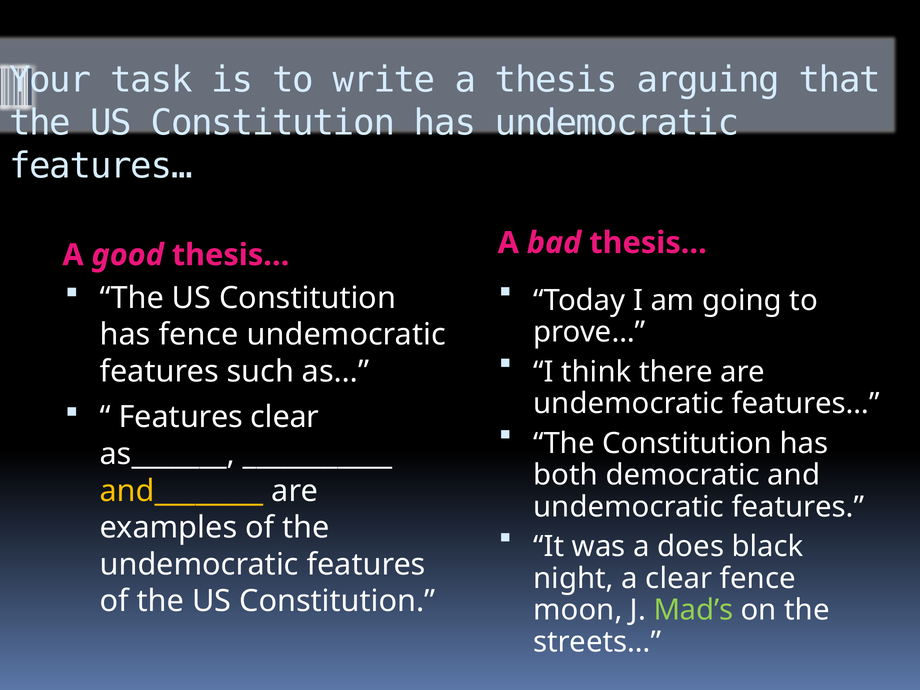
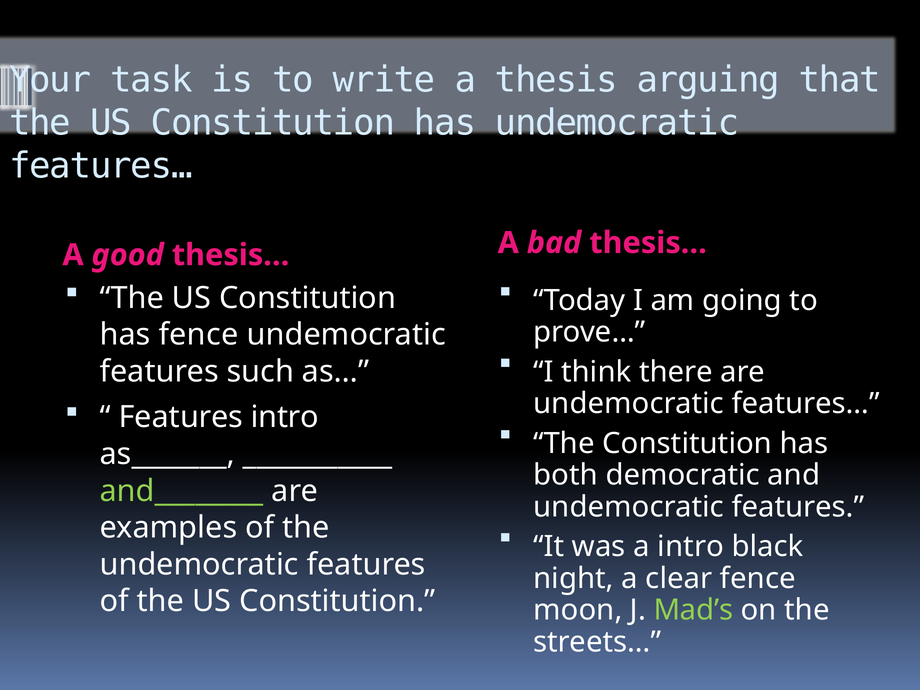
Features clear: clear -> intro (285, 417)
and________ colour: yellow -> light green (182, 491)
a does: does -> intro (691, 547)
